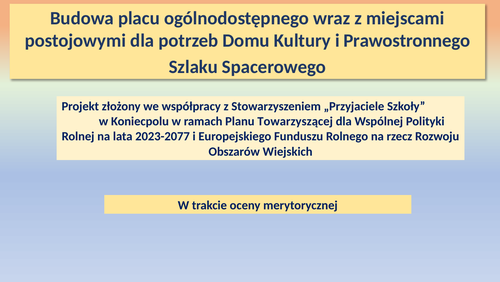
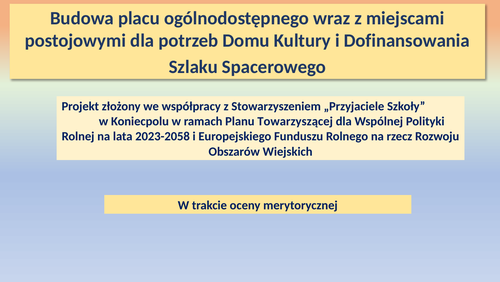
Prawostronnego: Prawostronnego -> Dofinansowania (407, 41)
2023-2077: 2023-2077 -> 2023-2058 (163, 136)
